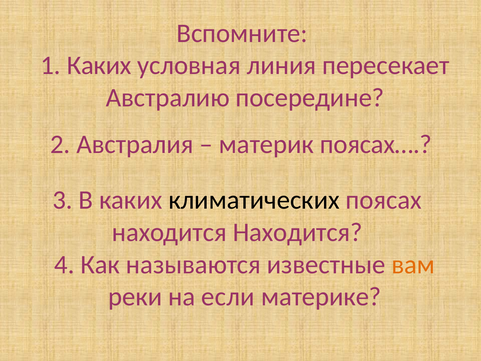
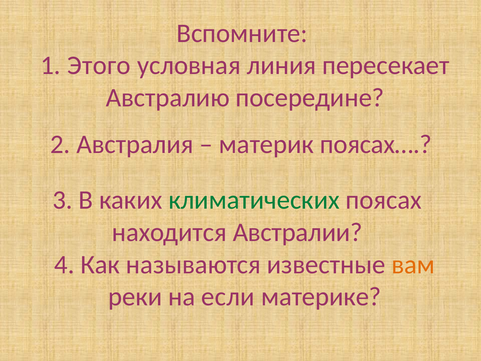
1 Каких: Каких -> Этого (99, 65)
климатических colour: black -> green (254, 200)
находится Находится: Находится -> Австралии (298, 232)
